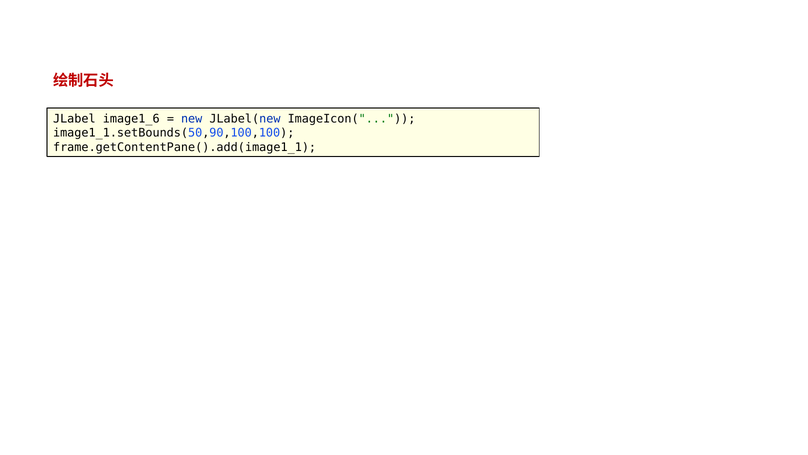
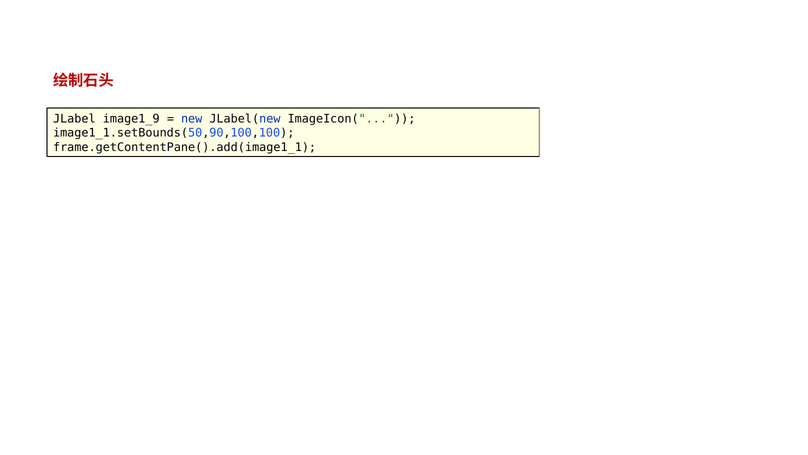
image1_6: image1_6 -> image1_9 (131, 119)
